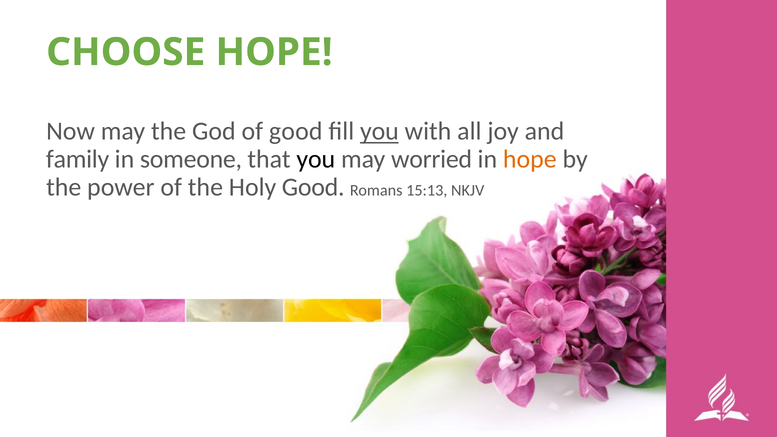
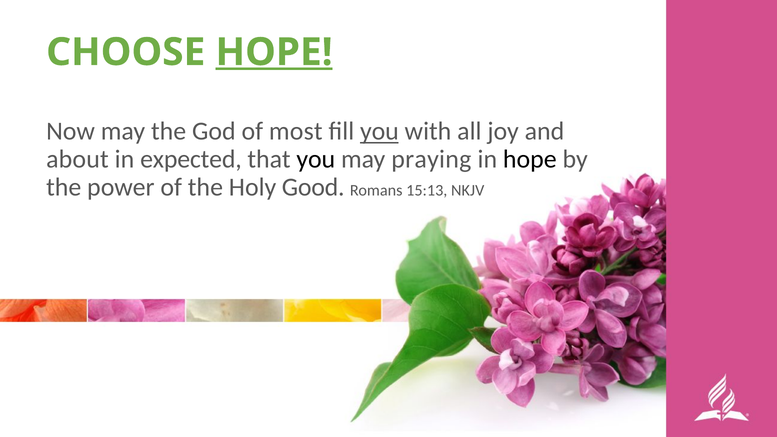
HOPE underline: none -> present (274, 52)
of good: good -> most (296, 131)
family: family -> about (77, 159)
someone: someone -> expected (191, 159)
worried: worried -> praying (431, 159)
hope colour: orange -> black (530, 159)
